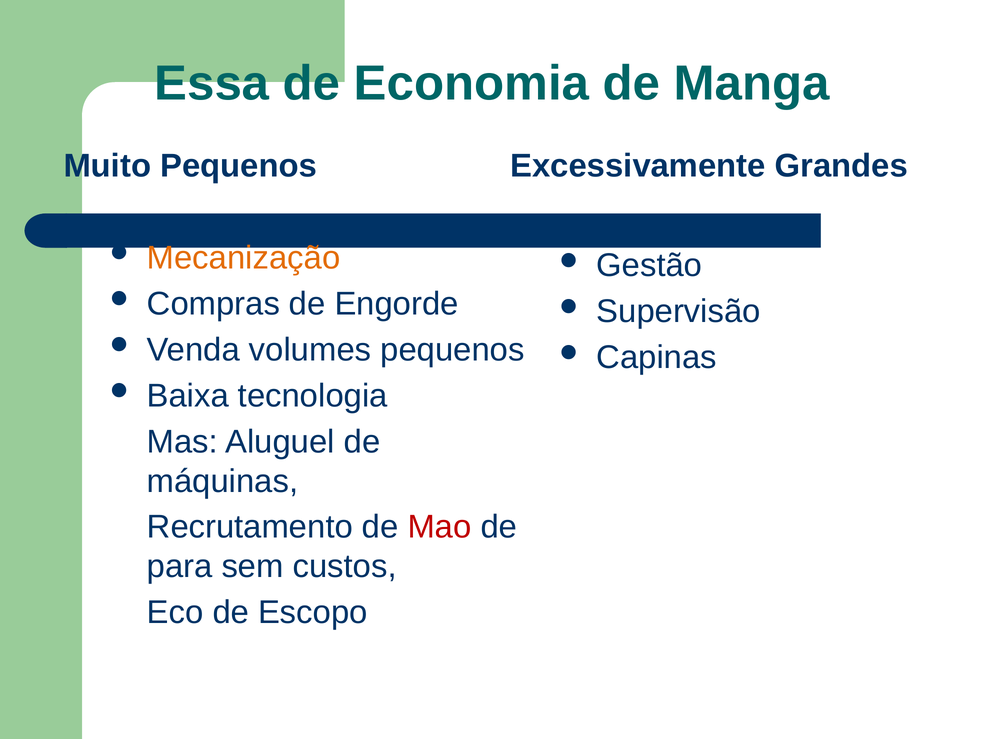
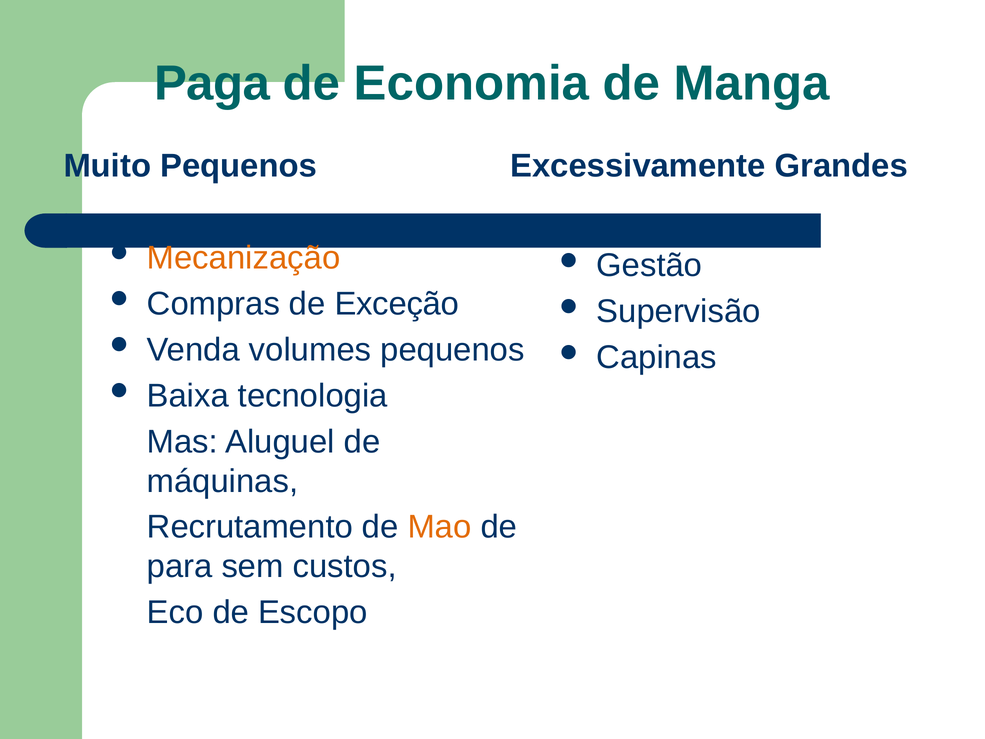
Essa: Essa -> Paga (212, 84)
Engorde: Engorde -> Exceção (397, 304)
Mao colour: red -> orange (440, 527)
